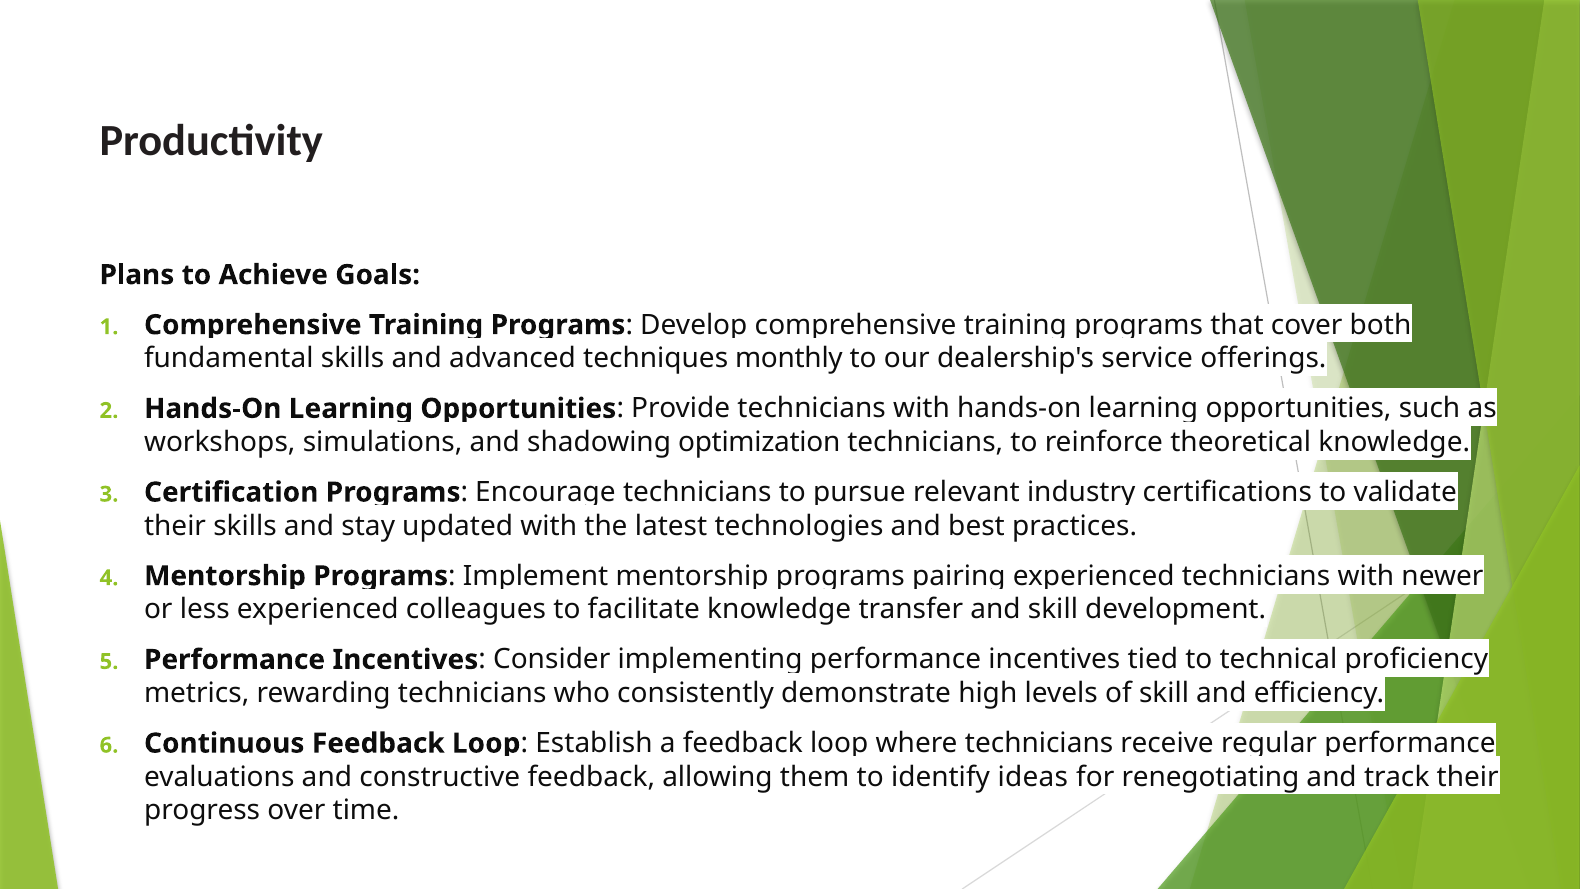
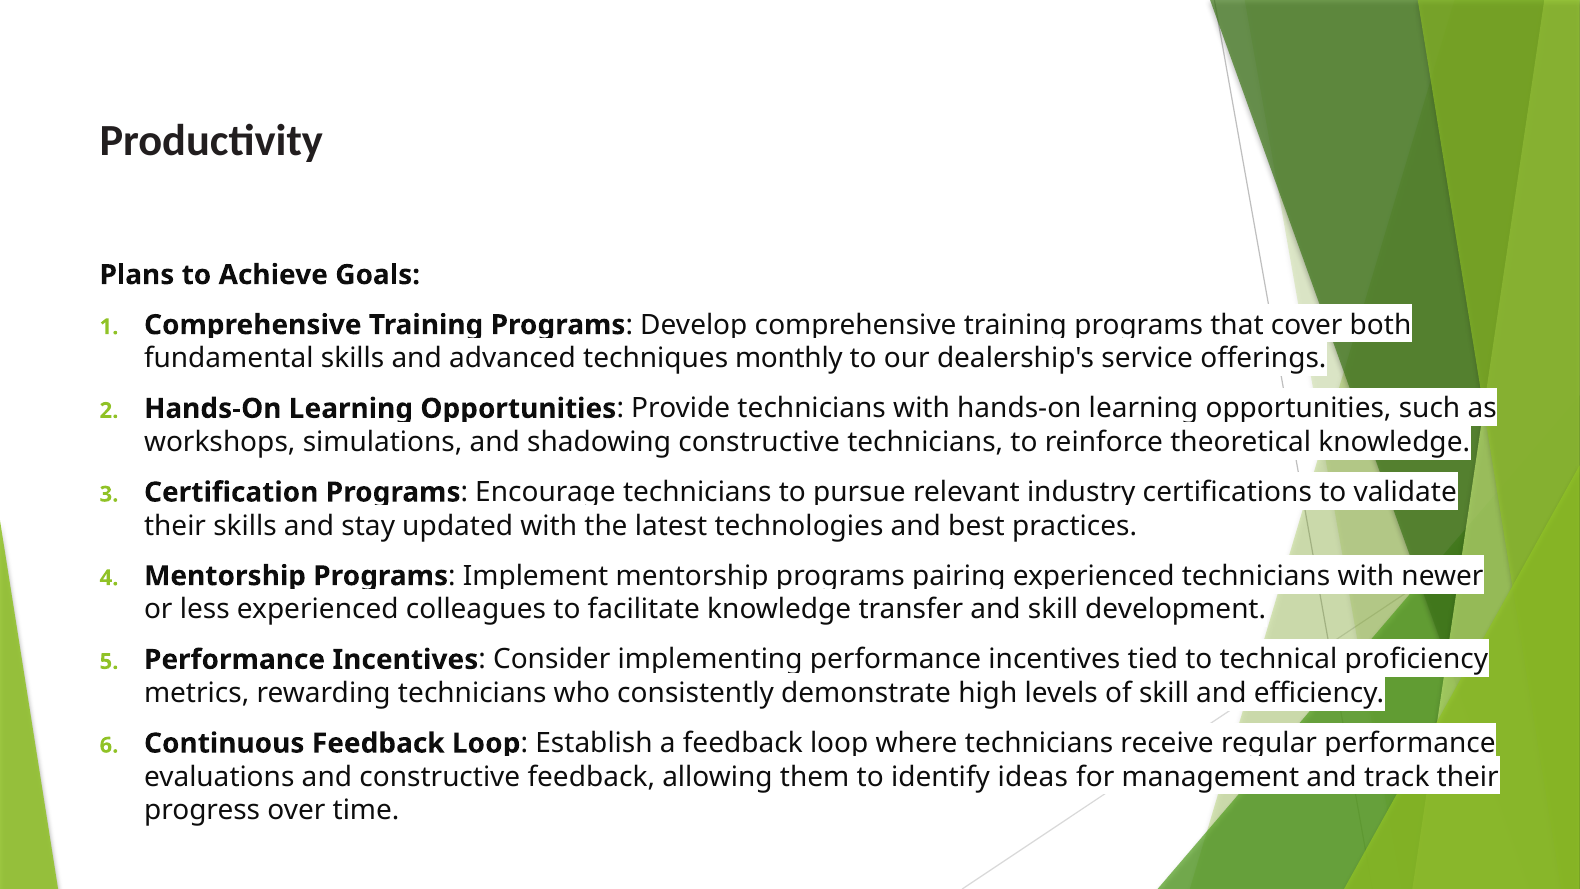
shadowing optimization: optimization -> constructive (759, 442)
renegotiating: renegotiating -> management (1210, 777)
